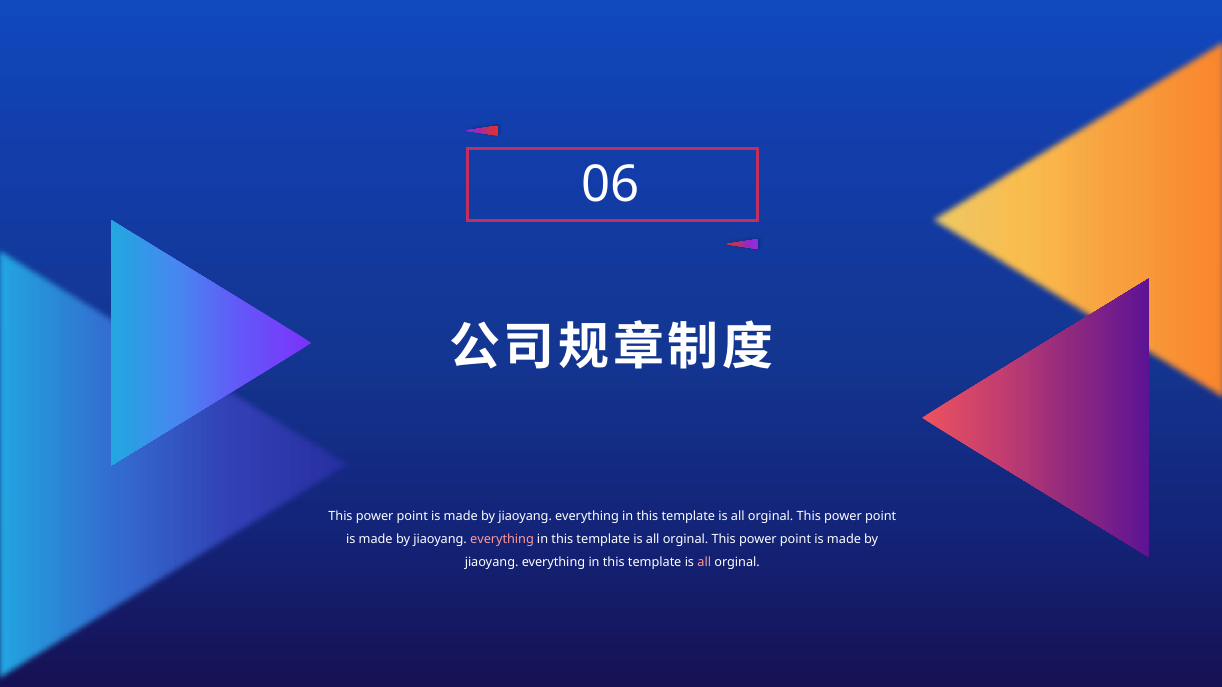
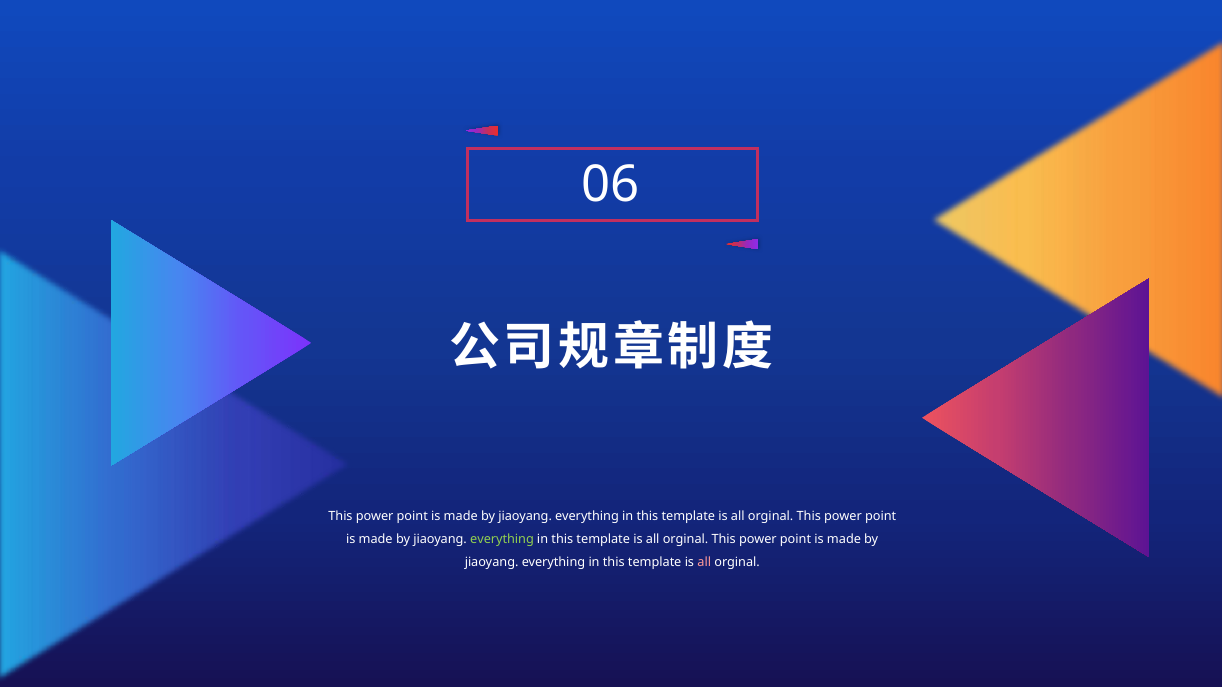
everything colour: pink -> light green (502, 539)
